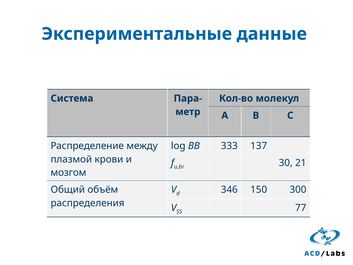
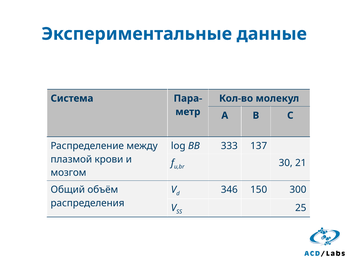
77: 77 -> 25 (301, 208)
